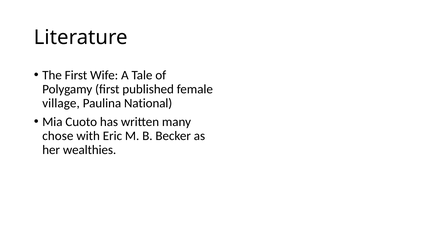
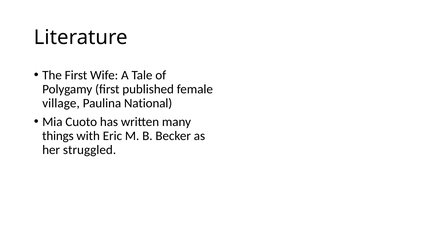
chose: chose -> things (58, 136)
wealthies: wealthies -> struggled (90, 150)
